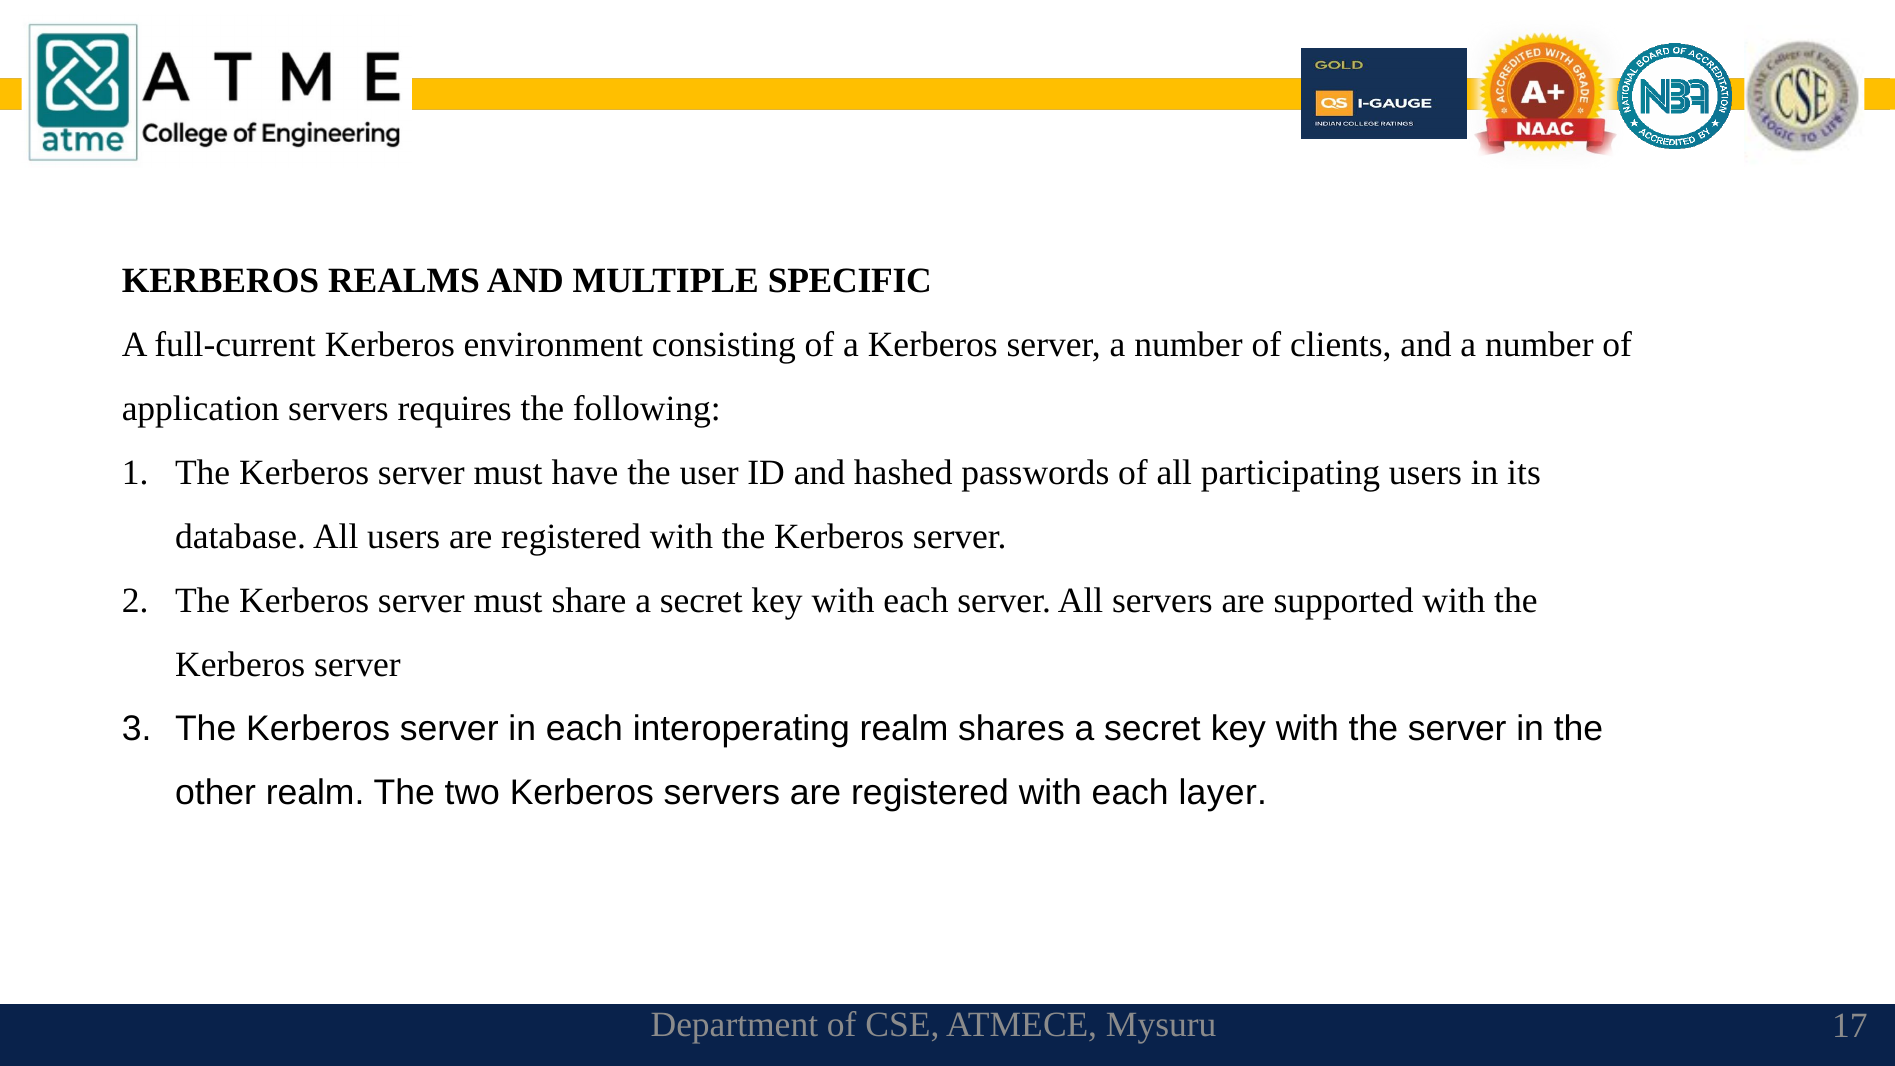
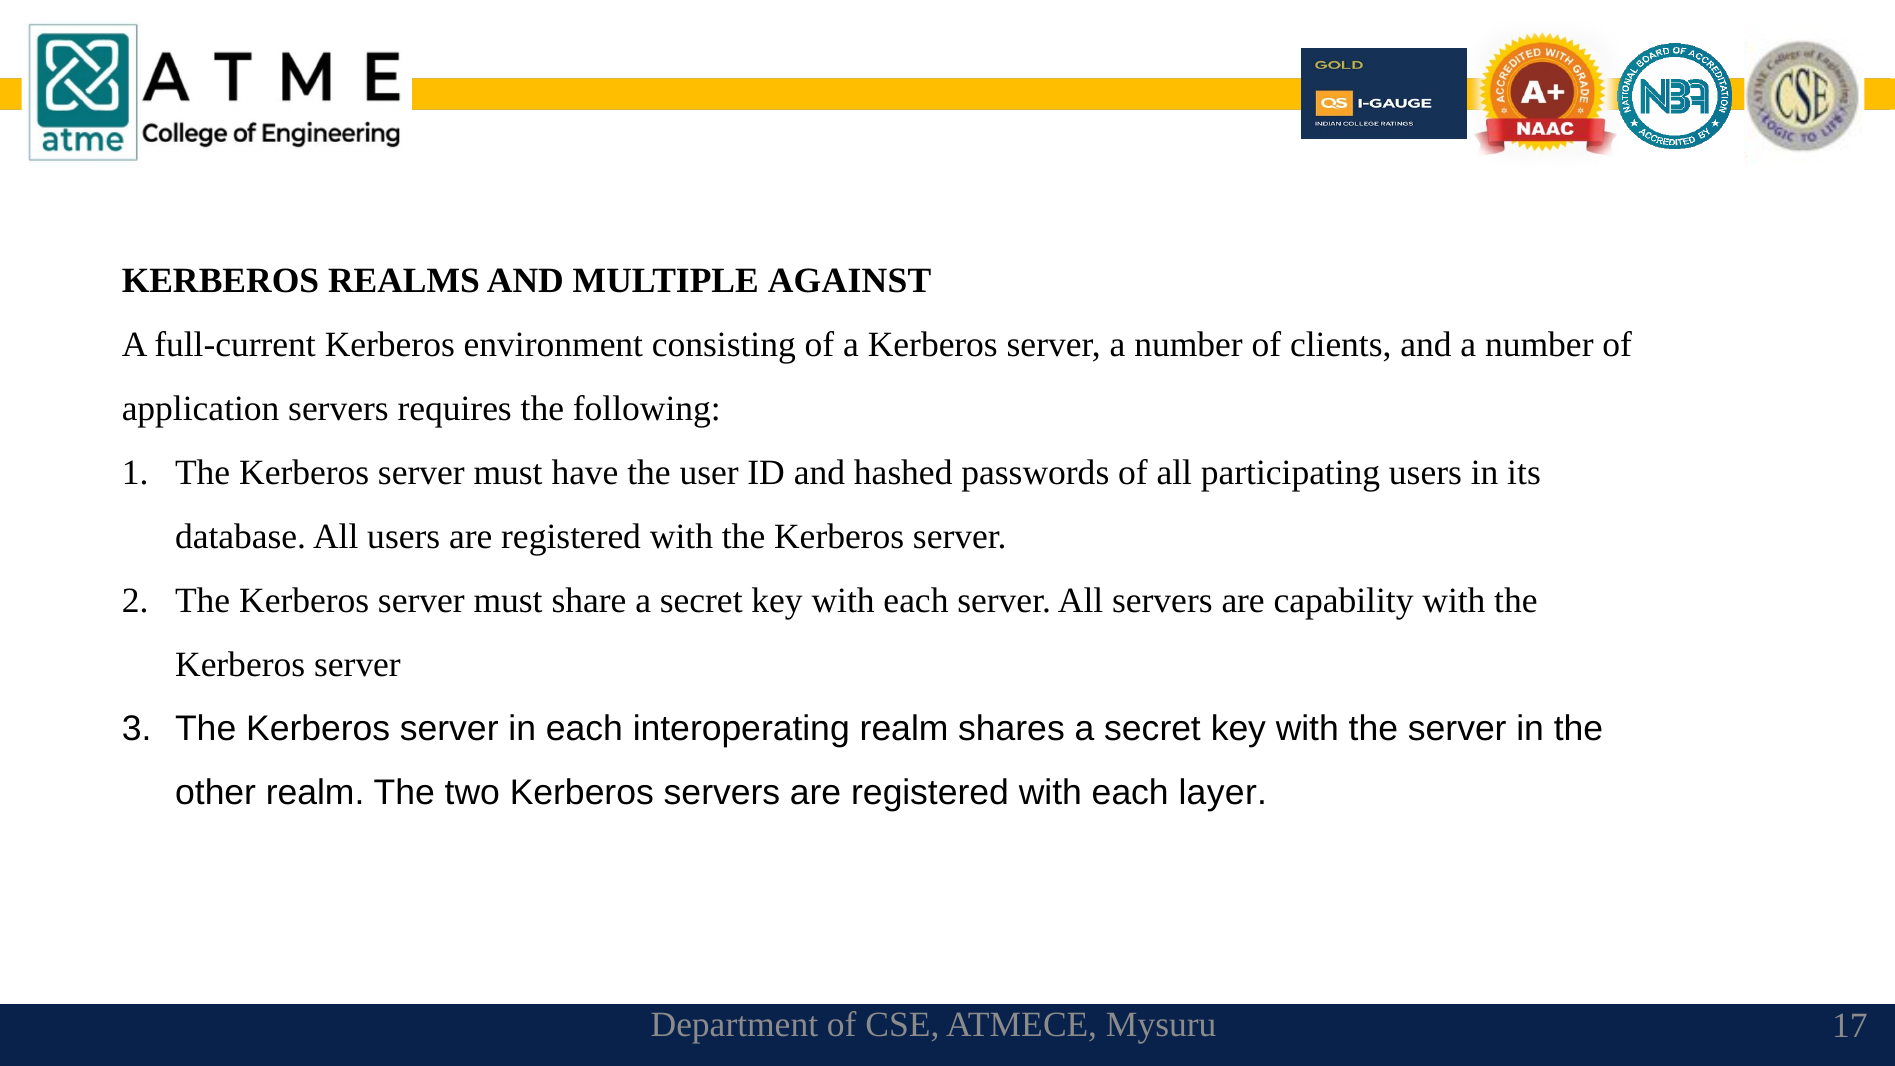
SPECIFIC: SPECIFIC -> AGAINST (849, 281)
supported: supported -> capability (1344, 601)
